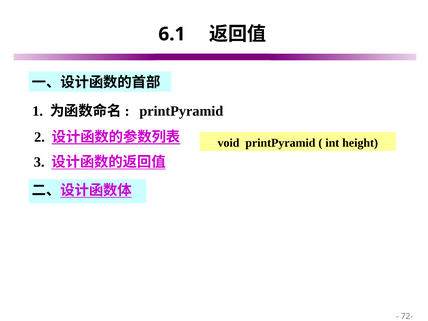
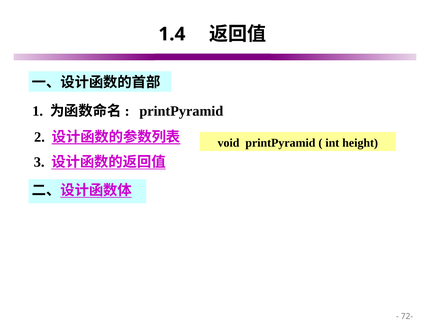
6.1: 6.1 -> 1.4 (172, 34)
